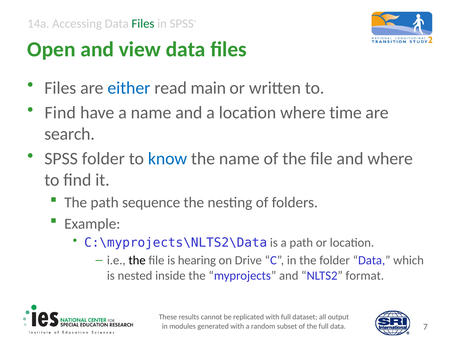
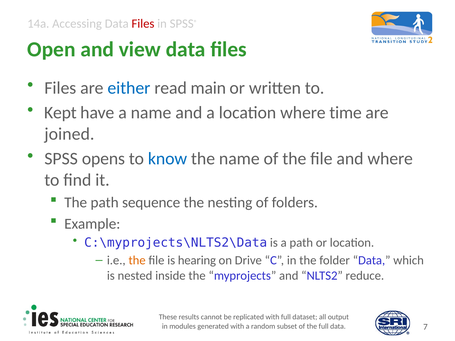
Files colour: green -> red (143, 24)
Find: Find -> Kept (60, 113)
search: search -> joined (69, 134)
SPSS folder: folder -> opens (103, 159)
the colour: black -> orange (137, 261)
format: format -> reduce (365, 276)
